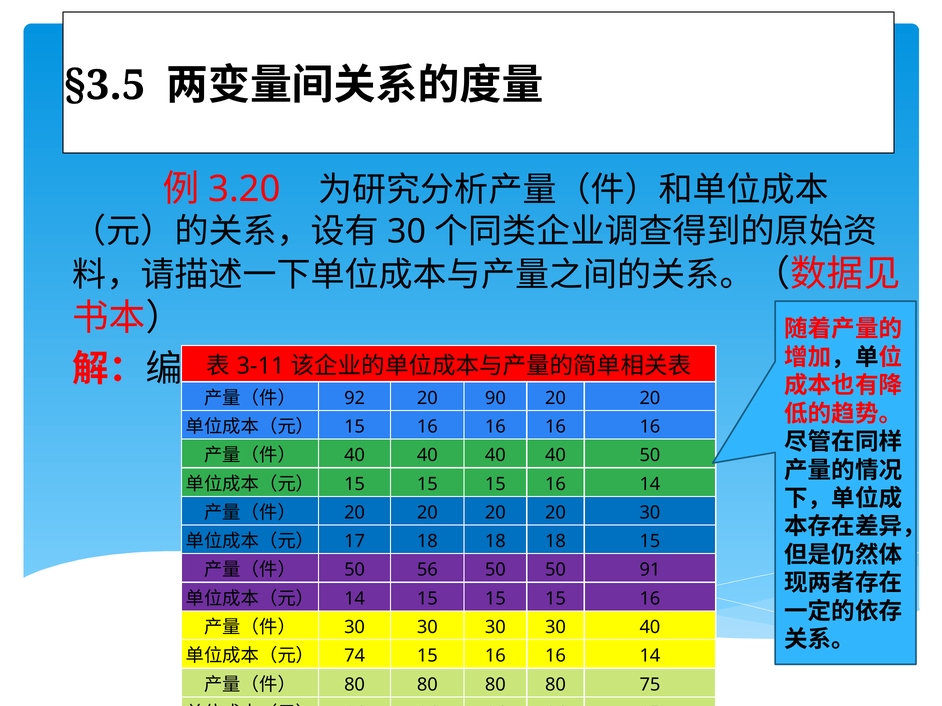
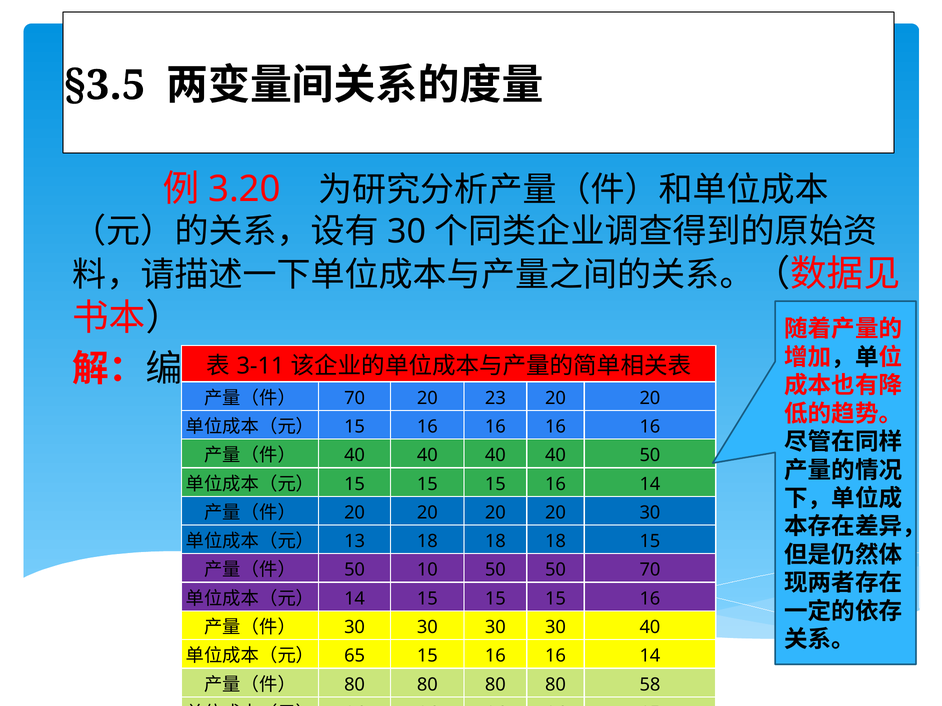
92: 92 -> 70 (355, 398)
90: 90 -> 23 (495, 398)
17: 17 -> 13 (355, 542)
56: 56 -> 10 (427, 570)
50 91: 91 -> 70 (650, 570)
74: 74 -> 65 (355, 656)
75: 75 -> 58 (650, 685)
